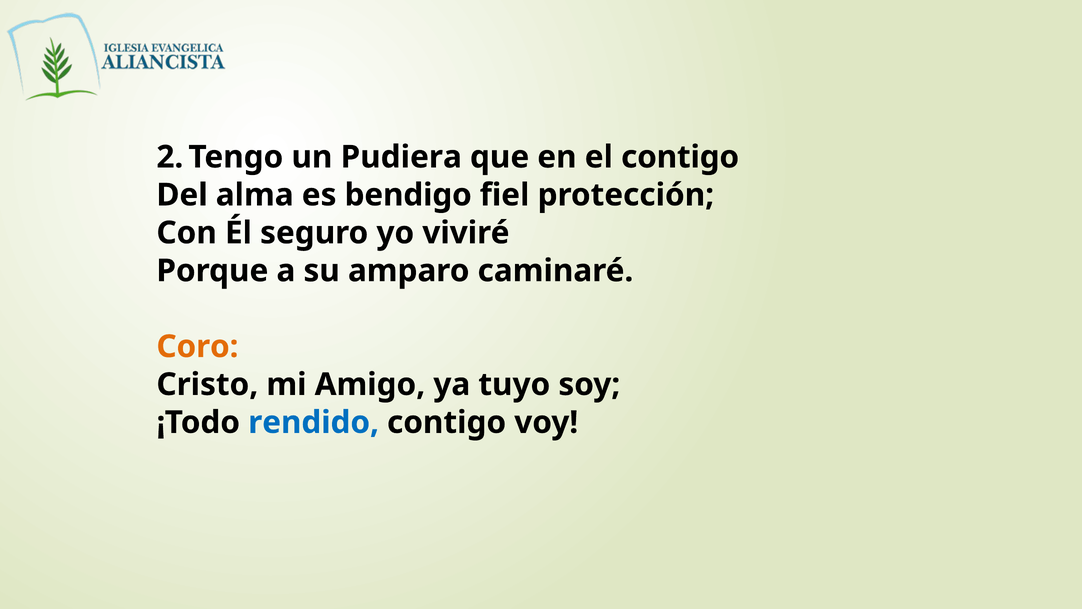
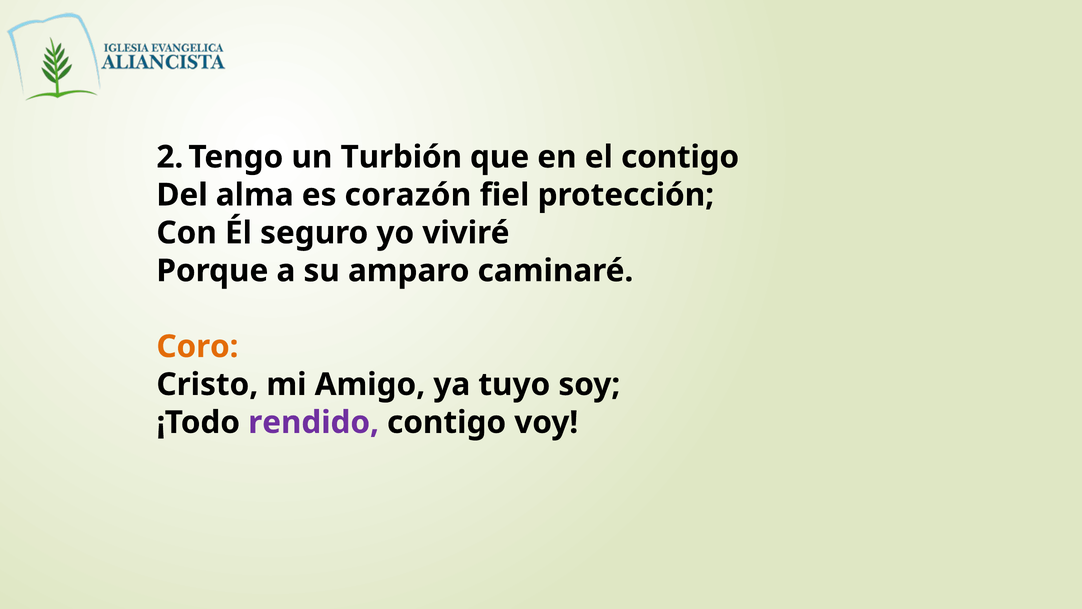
Pudiera: Pudiera -> Turbión (401, 157)
bendigo: bendigo -> corazón (408, 195)
rendido colour: blue -> purple (314, 422)
